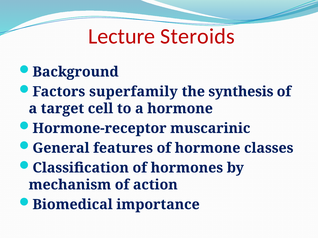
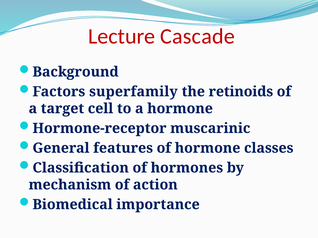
Steroids: Steroids -> Cascade (197, 36)
synthesis: synthesis -> retinoids (241, 92)
